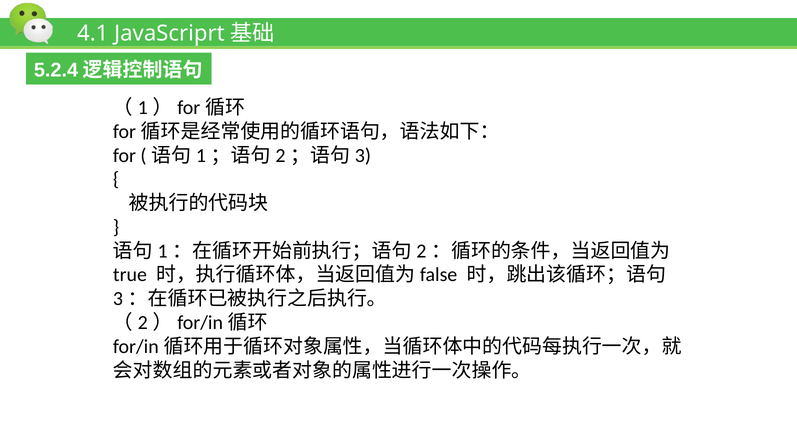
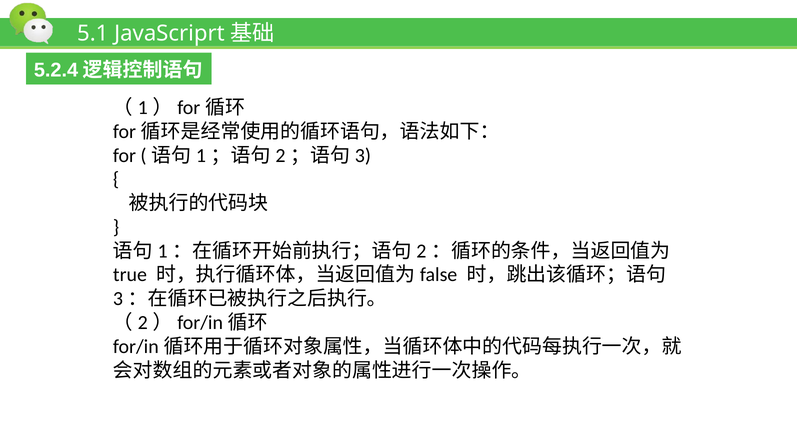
4.1: 4.1 -> 5.1 (93, 34)
